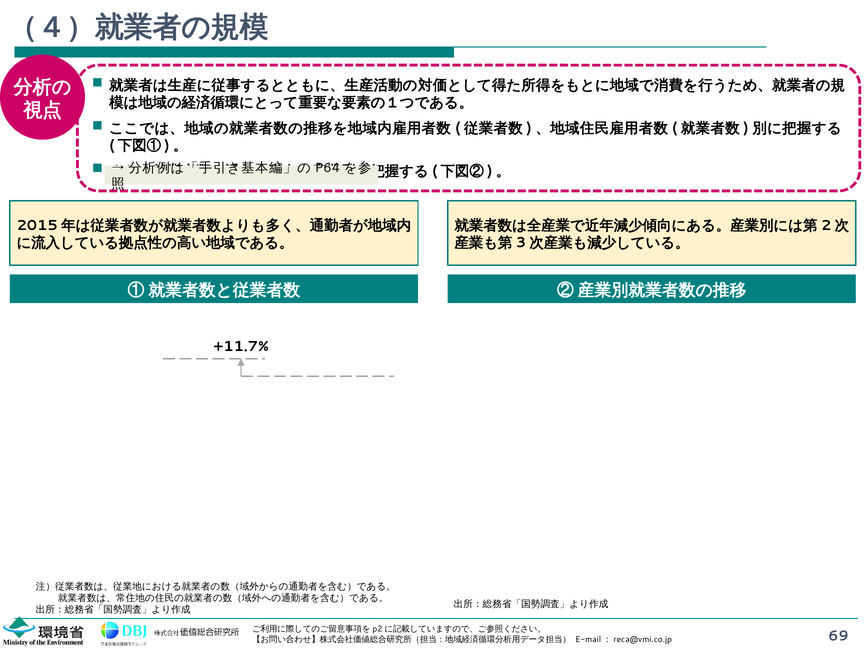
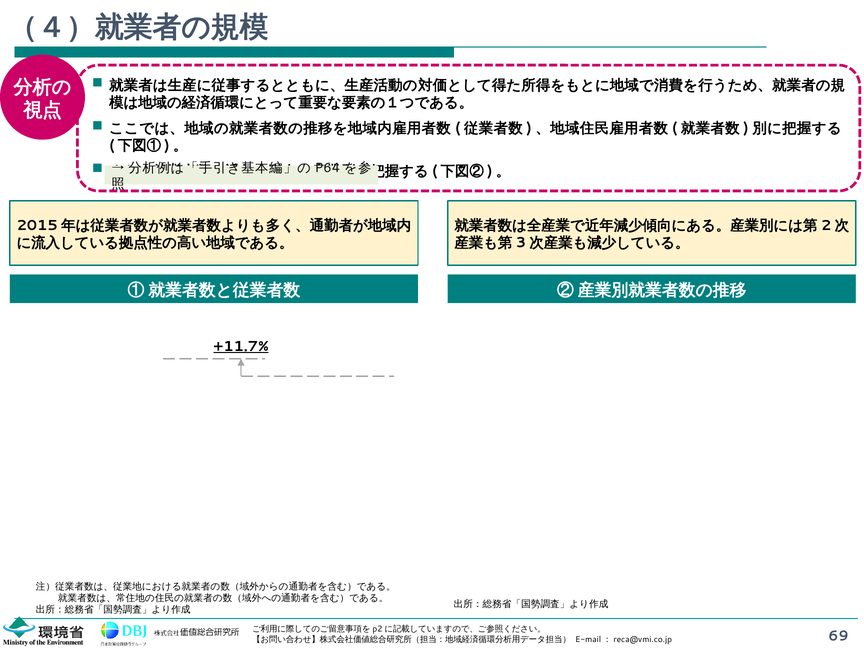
+11.7% underline: none -> present (241, 346)
